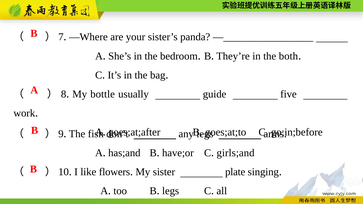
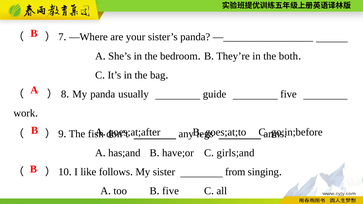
My bottle: bottle -> panda (103, 94)
flowers: flowers -> follows (115, 172)
plate: plate -> from (235, 172)
legs: legs -> five (171, 191)
